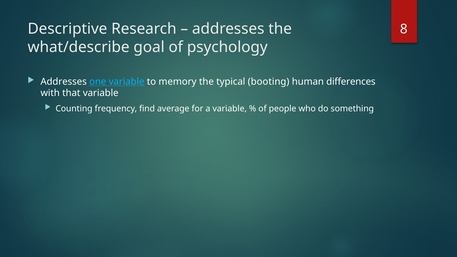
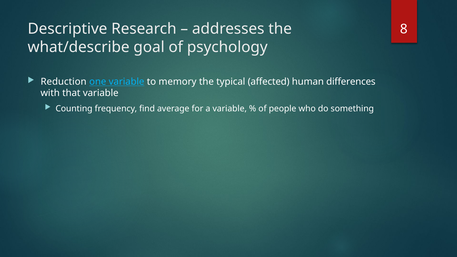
Addresses: Addresses -> Reduction (64, 82)
booting: booting -> affected (269, 82)
